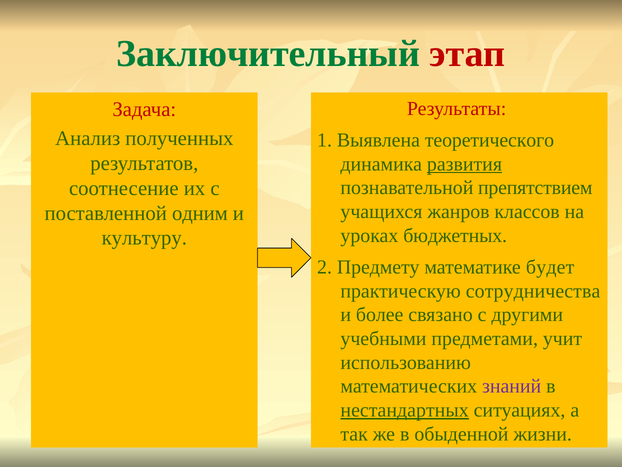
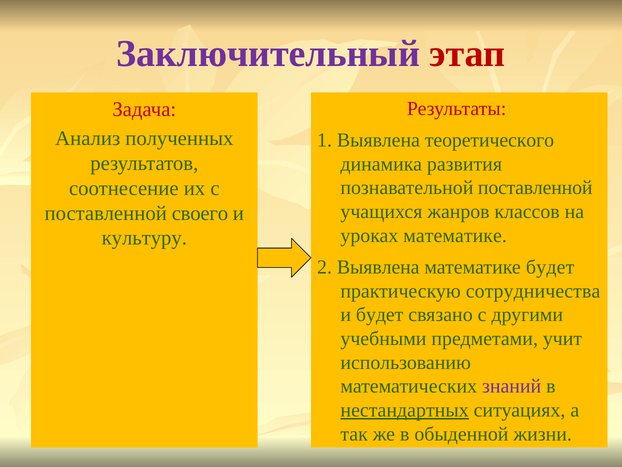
Заключительный colour: green -> purple (268, 53)
развития underline: present -> none (464, 164)
познавательной препятствием: препятствием -> поставленной (535, 188)
одним: одним -> своего (200, 213)
уроках бюджетных: бюджетных -> математике (455, 235)
2 Предмету: Предмету -> Выявлена (378, 267)
и более: более -> будет (380, 314)
